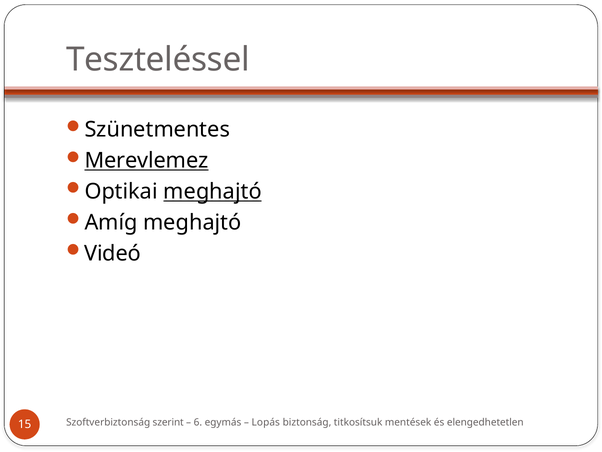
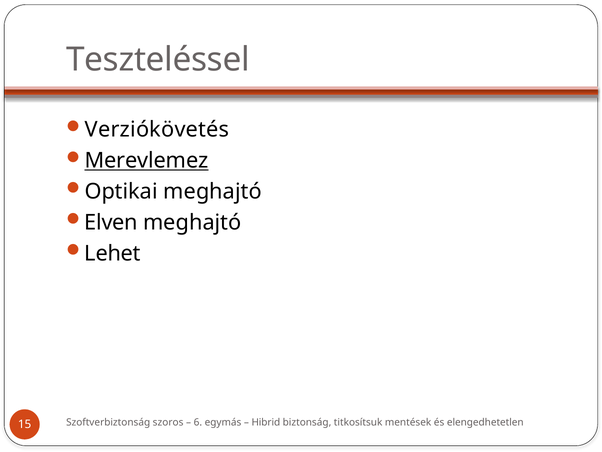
Szünetmentes: Szünetmentes -> Verziókövetés (157, 129)
meghajtó underline: present -> none (213, 191)
Amíg: Amíg -> Elven (111, 222)
Videó: Videó -> Lehet (113, 253)
szerint: szerint -> szoros (168, 422)
Lopás: Lopás -> Hibrid (266, 422)
